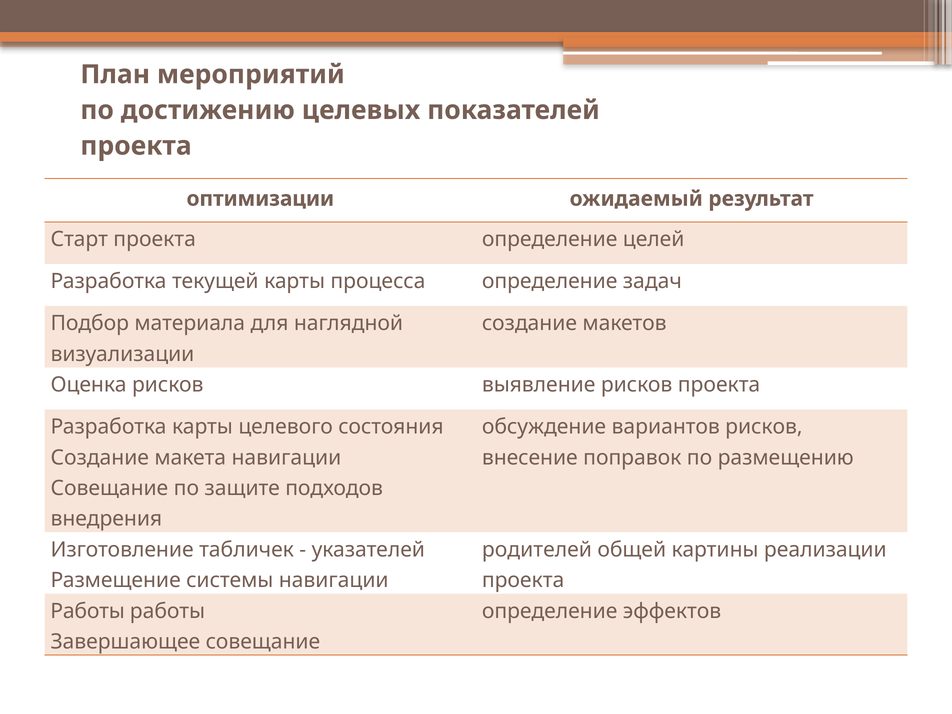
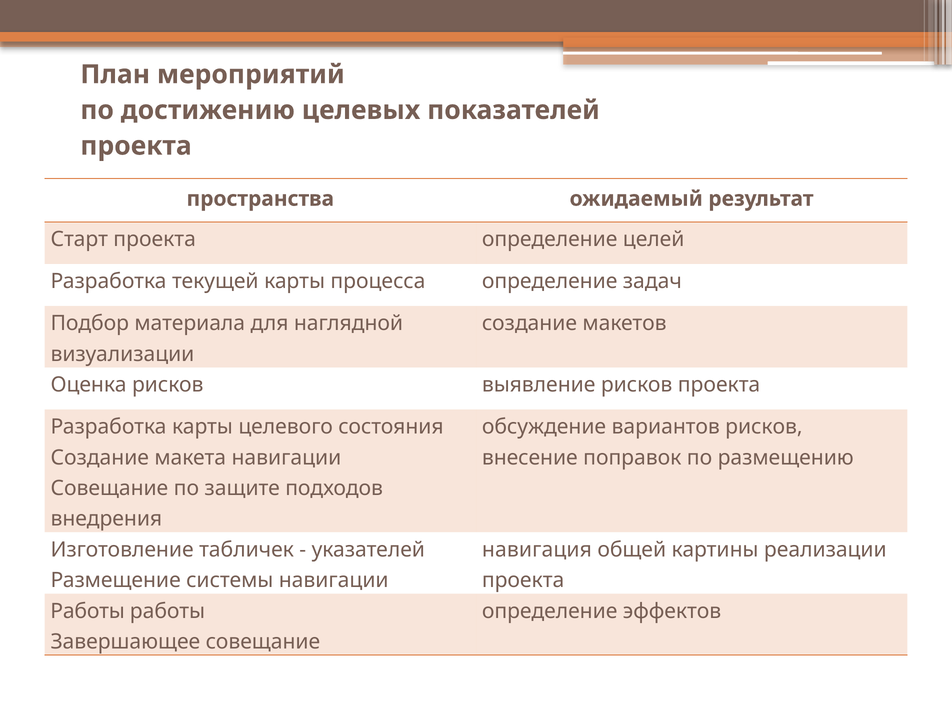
оптимизации: оптимизации -> пространства (260, 199)
родителей: родителей -> навигация (537, 550)
